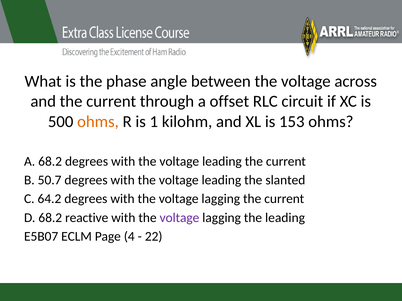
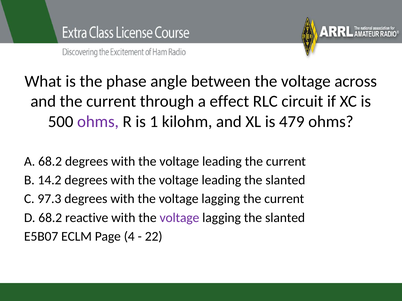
offset: offset -> effect (229, 102)
ohms colour: orange -> purple (98, 122)
153: 153 -> 479 (292, 122)
50.7: 50.7 -> 14.2 (50, 180)
64.2: 64.2 -> 97.3 (49, 199)
lagging the leading: leading -> slanted (285, 218)
